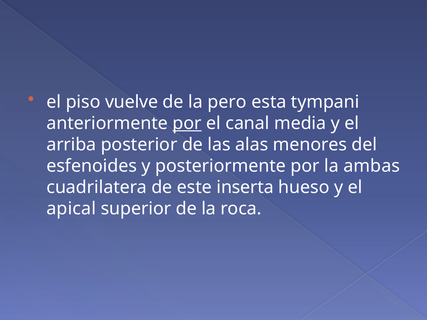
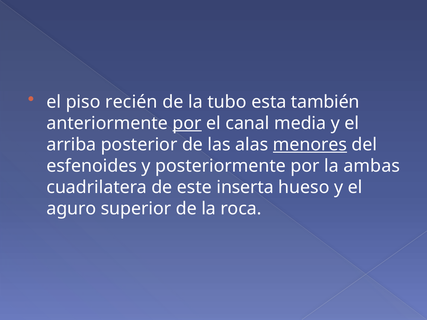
vuelve: vuelve -> recién (131, 102)
pero: pero -> tubo (227, 102)
tympani: tympani -> también (325, 102)
menores underline: none -> present (310, 145)
apical: apical -> aguro (71, 209)
